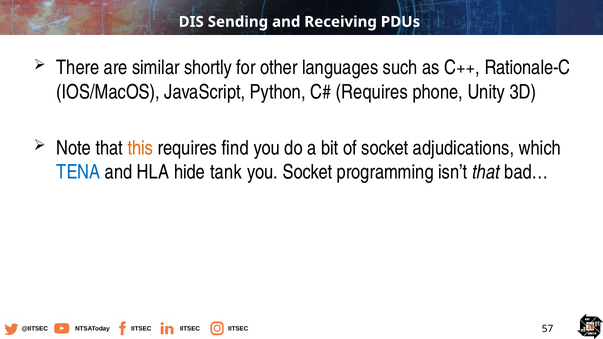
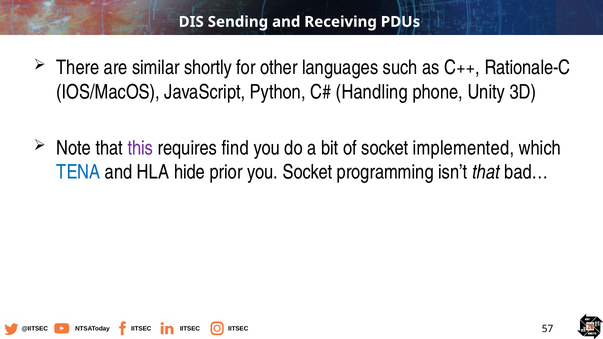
Requires: Requires -> Handling (372, 92)
this colour: orange -> purple (140, 148)
adjudications: adjudications -> implemented (464, 148)
tank: tank -> prior (226, 172)
